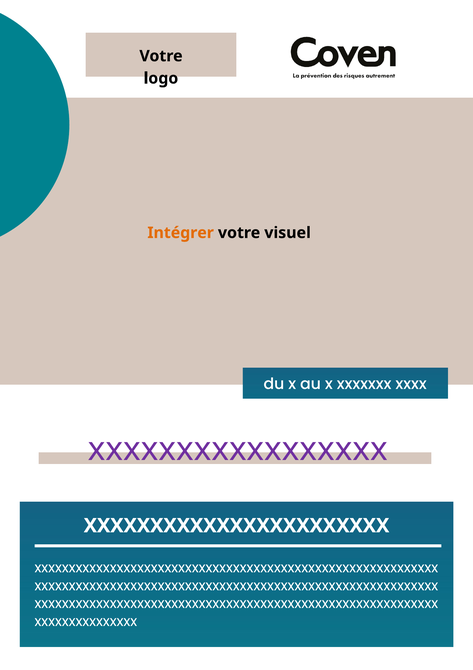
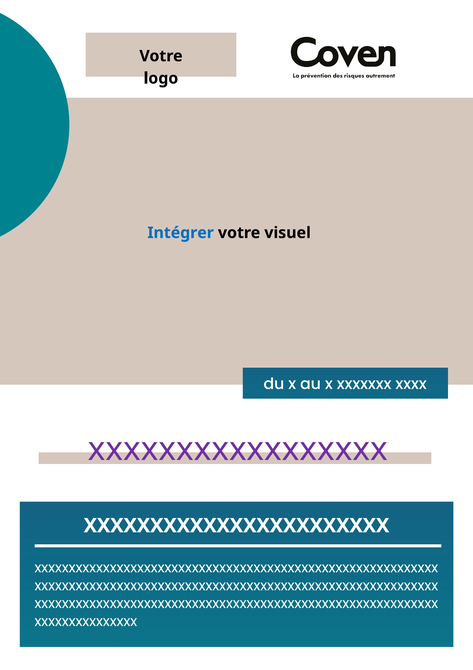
Intégrer colour: orange -> blue (181, 233)
